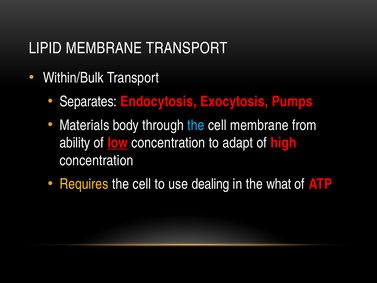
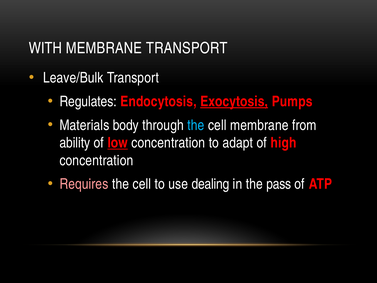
LIPID: LIPID -> WITH (45, 48)
Within/Bulk: Within/Bulk -> Leave/Bulk (73, 78)
Separates: Separates -> Regulates (88, 101)
Exocytosis underline: none -> present (234, 101)
Requires colour: yellow -> pink (84, 184)
what: what -> pass (279, 184)
